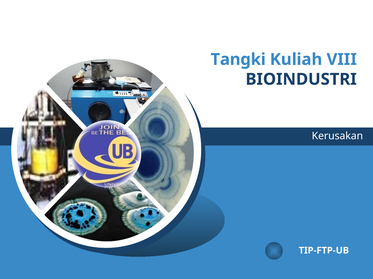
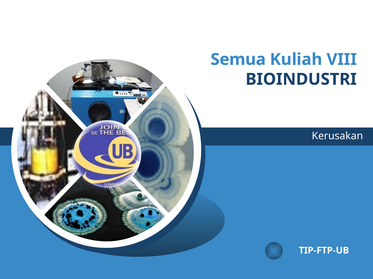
Tangki: Tangki -> Semua (238, 60)
